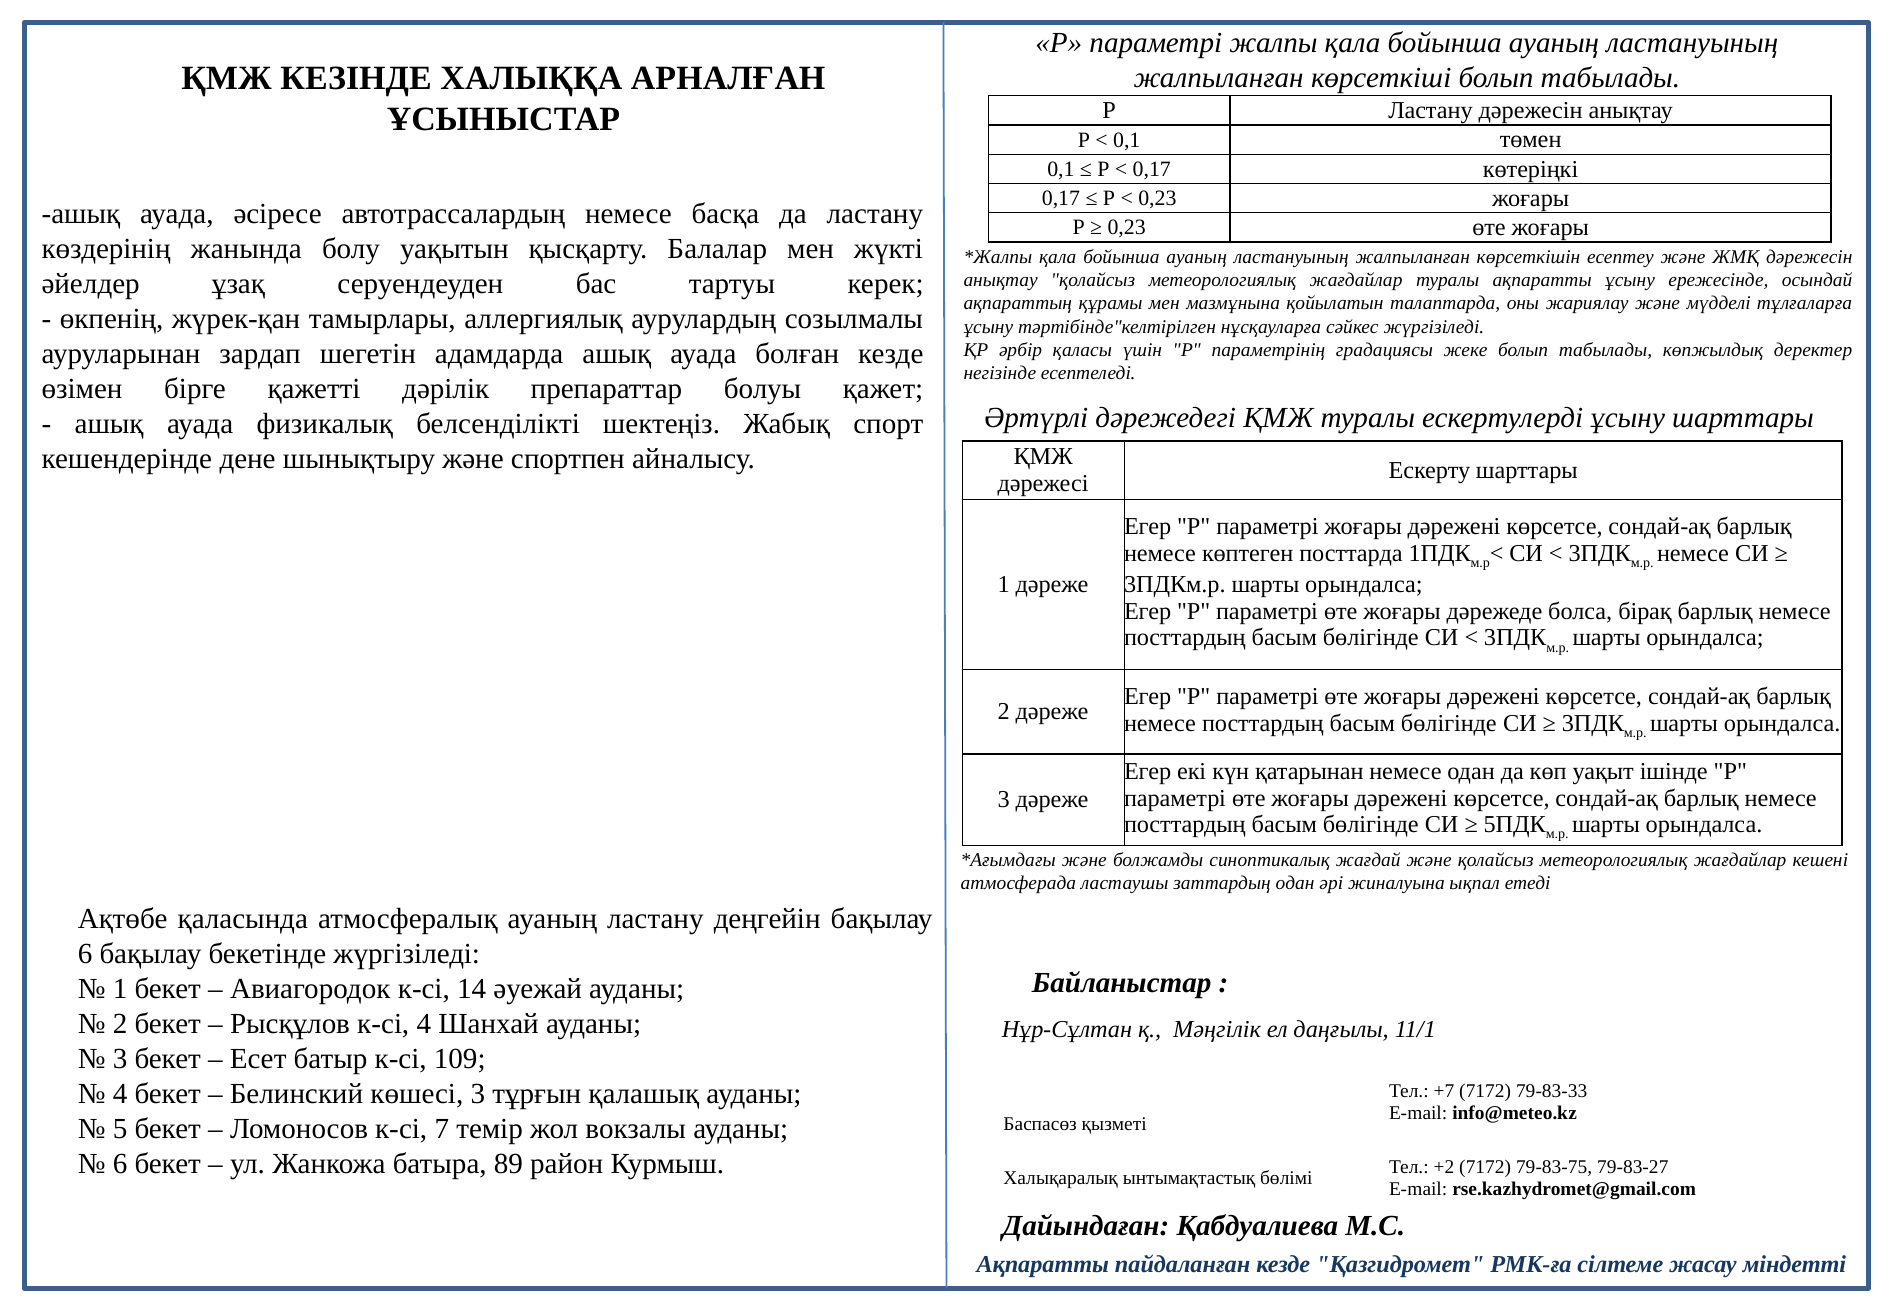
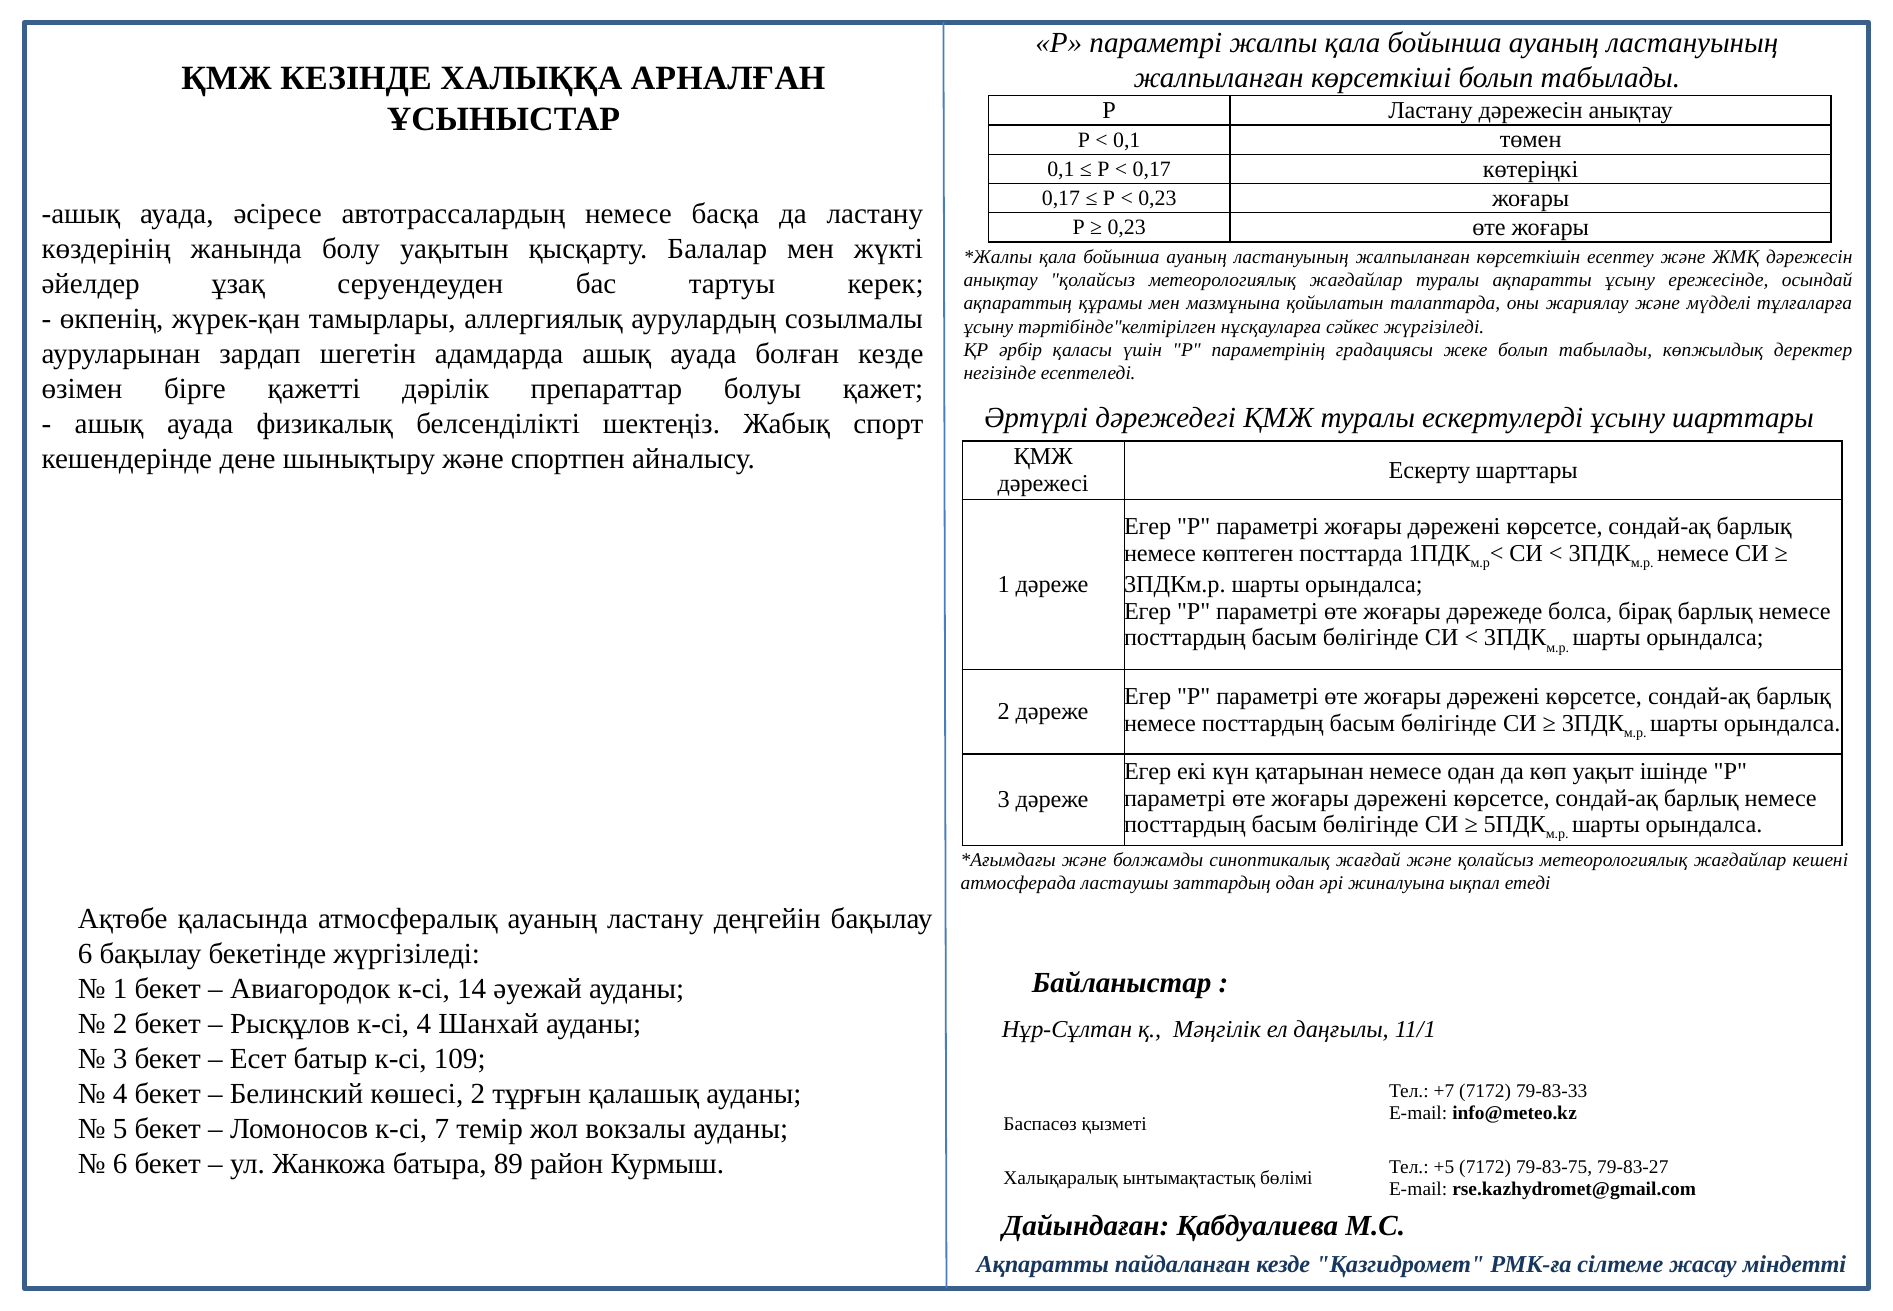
көшесі 3: 3 -> 2 (478, 1093)
+2: +2 -> +5 (1444, 1167)
